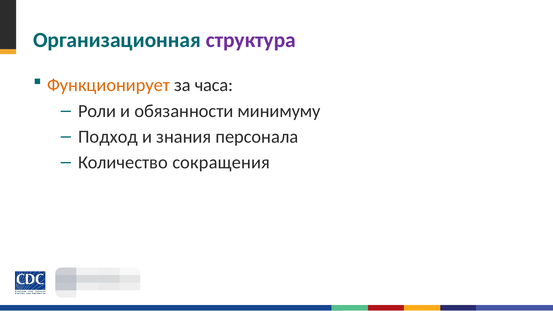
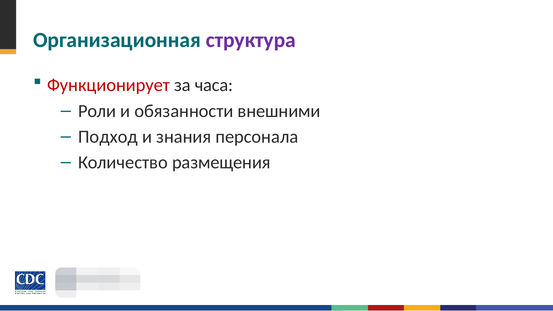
Функционирует colour: orange -> red (109, 85)
минимуму: минимуму -> внешними (279, 111)
сокращения: сокращения -> размещения (221, 163)
